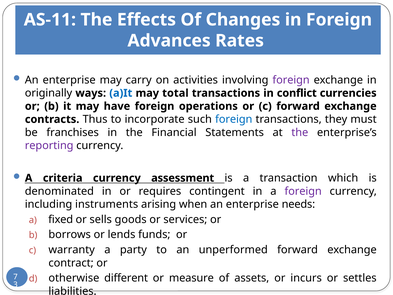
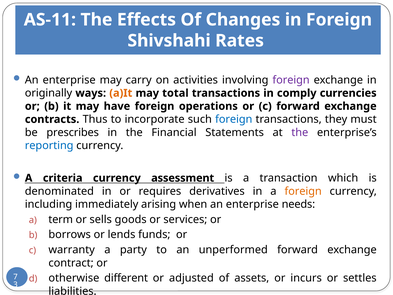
Advances: Advances -> Shivshahi (169, 41)
a)It colour: blue -> orange (121, 93)
conflict: conflict -> comply (297, 93)
franchises: franchises -> prescribes (73, 132)
reporting colour: purple -> blue (49, 145)
contingent: contingent -> derivatives (217, 191)
foreign colour: purple -> orange (303, 191)
instruments: instruments -> immediately (107, 204)
fixed: fixed -> term (61, 219)
measure: measure -> adjusted (191, 278)
